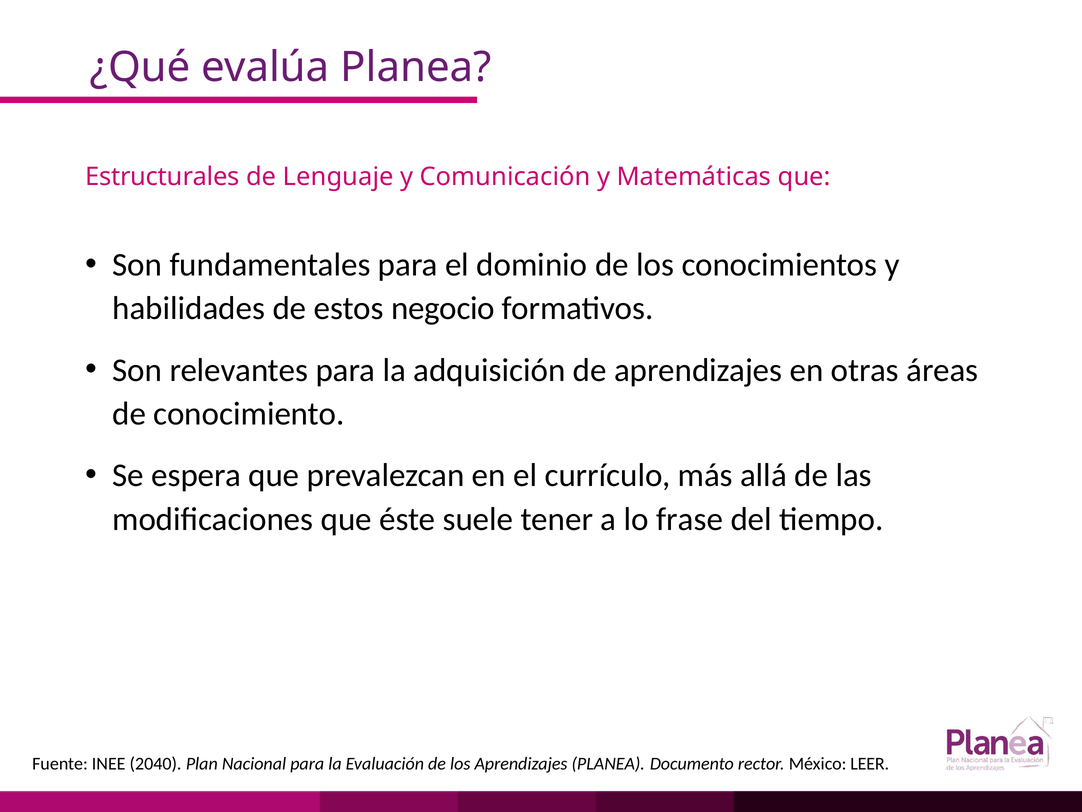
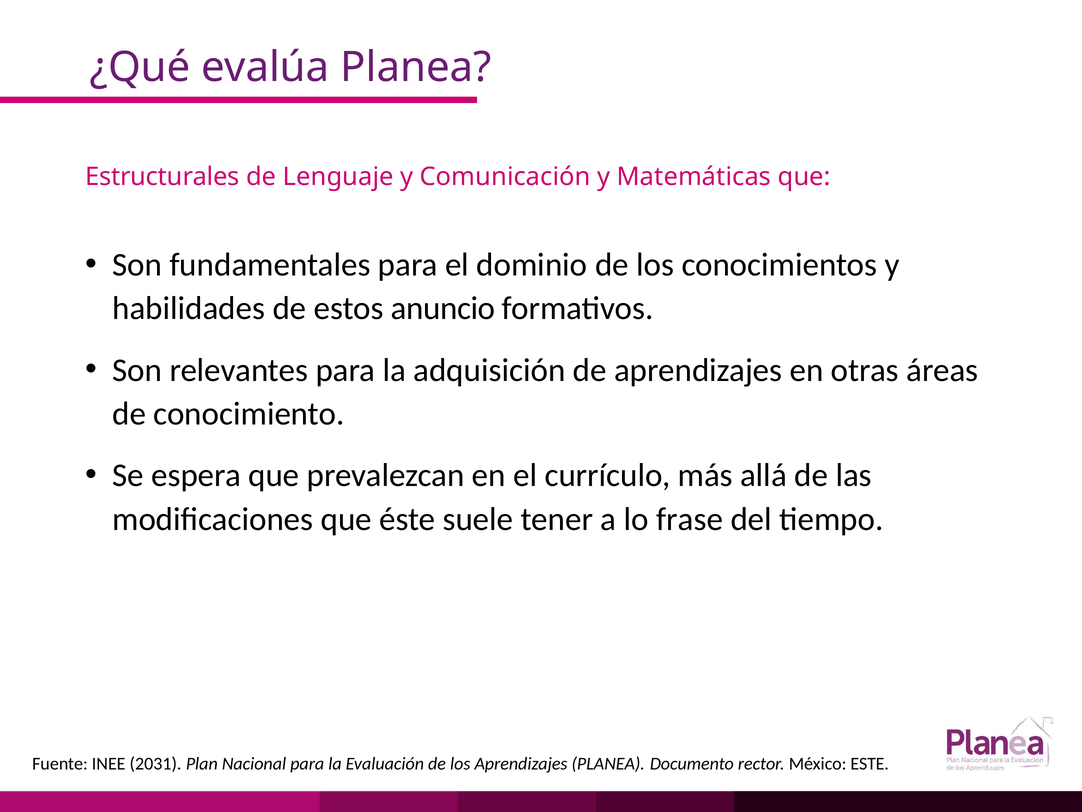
negocio: negocio -> anuncio (443, 308)
2040: 2040 -> 2031 (156, 763)
LEER: LEER -> ESTE (870, 763)
